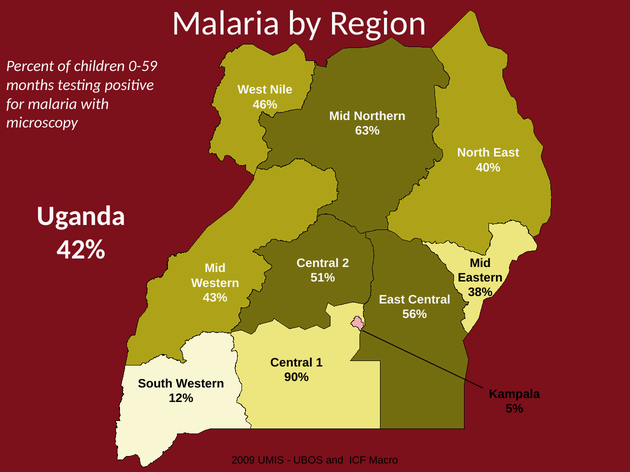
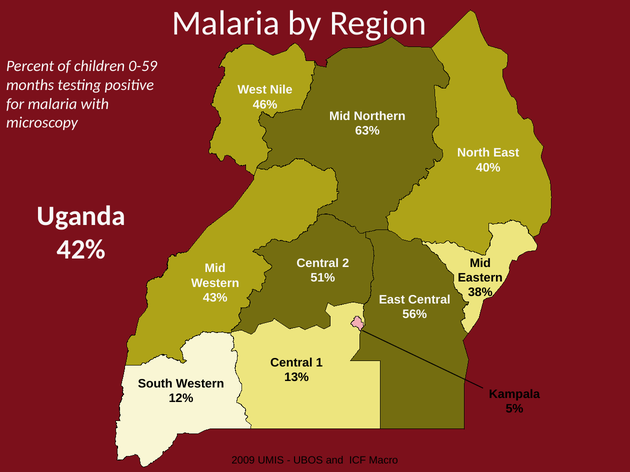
90%: 90% -> 13% (297, 378)
